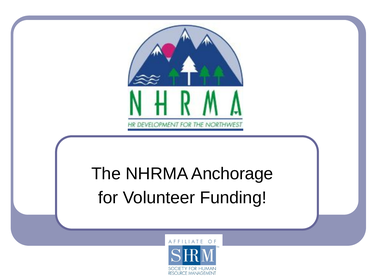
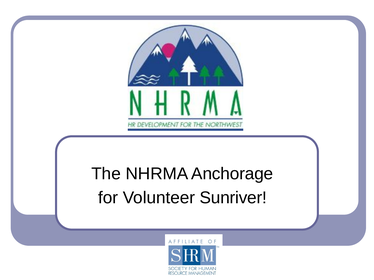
Funding: Funding -> Sunriver (233, 198)
